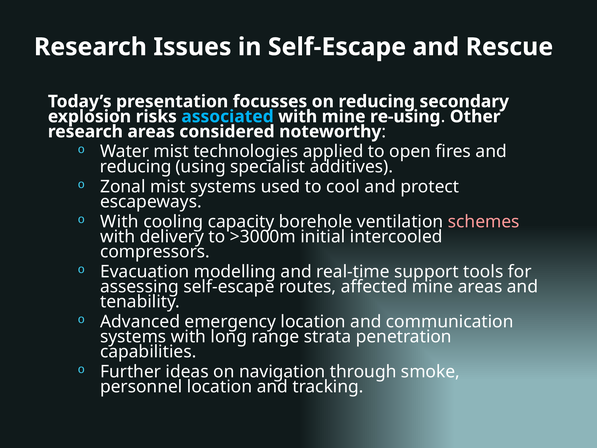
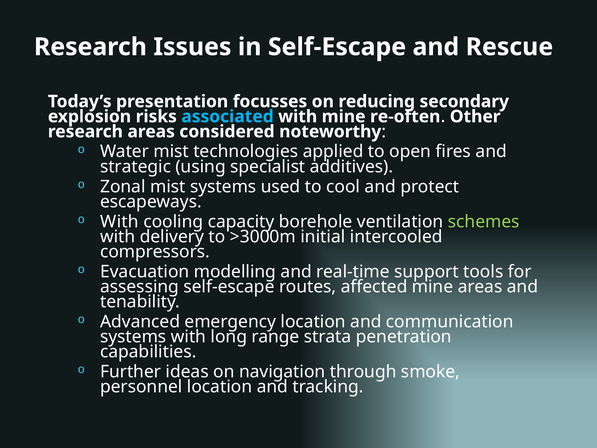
re-using: re-using -> re-often (405, 116)
reducing: reducing -> strategic (136, 167)
schemes colour: pink -> light green (484, 221)
